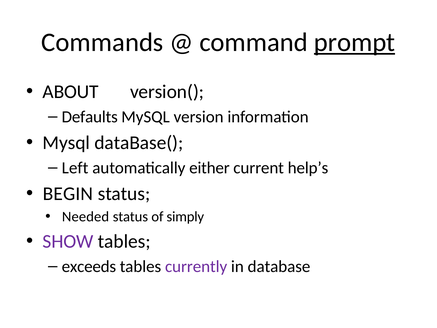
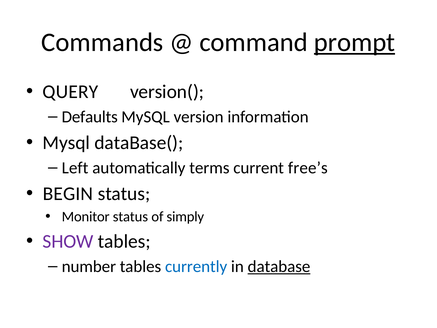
ABOUT: ABOUT -> QUERY (70, 92)
either: either -> terms (209, 168)
help’s: help’s -> free’s (308, 168)
Needed: Needed -> Monitor (86, 217)
exceeds: exceeds -> number (89, 266)
currently colour: purple -> blue (196, 266)
database underline: none -> present (279, 266)
